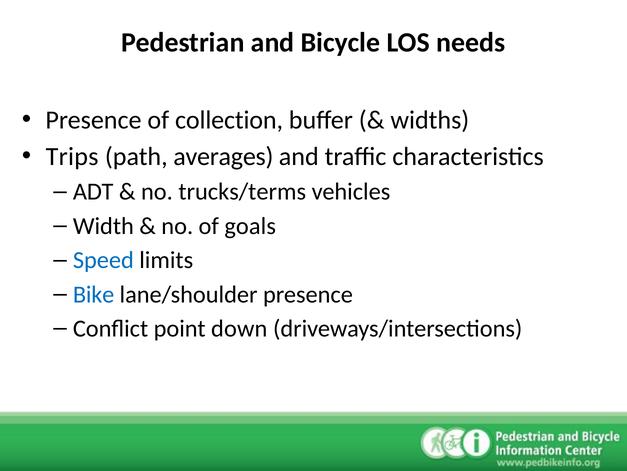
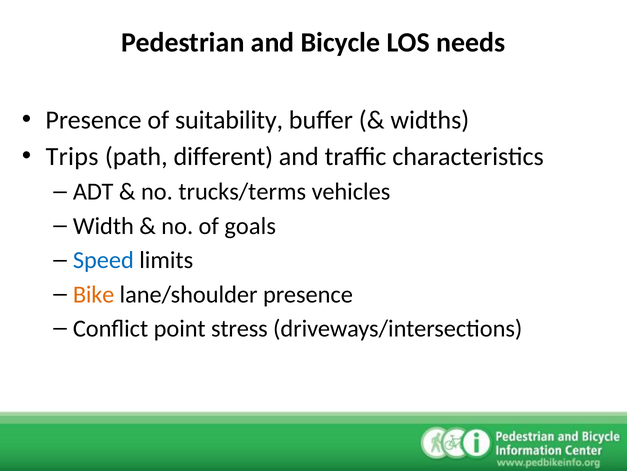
collection: collection -> suitability (229, 120)
averages: averages -> different (223, 156)
Bike colour: blue -> orange (94, 294)
down: down -> stress (239, 328)
